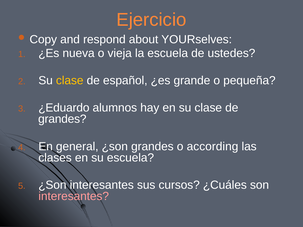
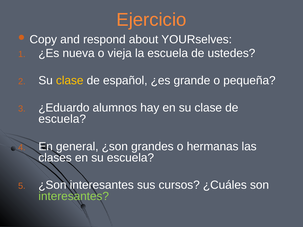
grandes: grandes -> escuela (62, 119)
according: according -> hermanas (213, 147)
interesantes colour: pink -> light green (74, 197)
